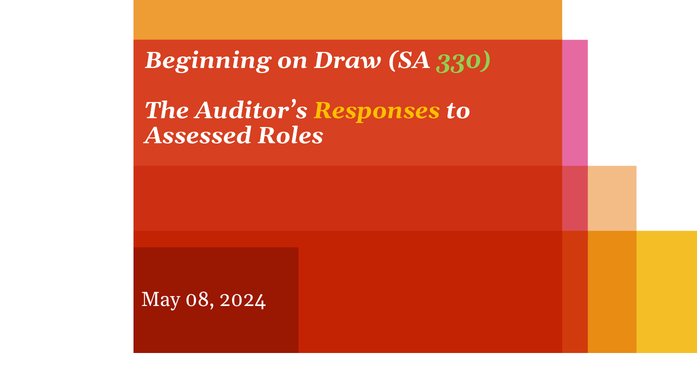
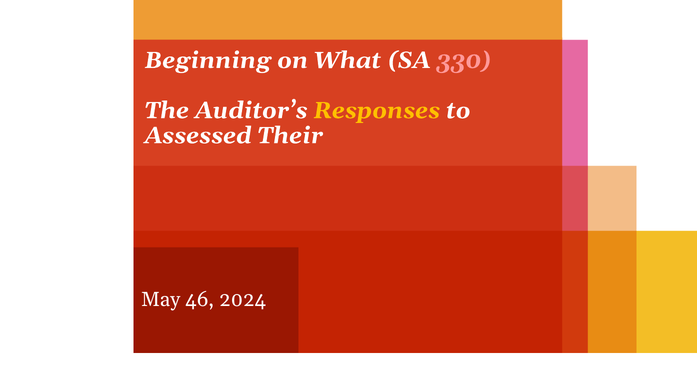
Draw: Draw -> What (347, 60)
330 colour: light green -> pink (464, 60)
Roles: Roles -> Their (290, 136)
08: 08 -> 46 (200, 299)
